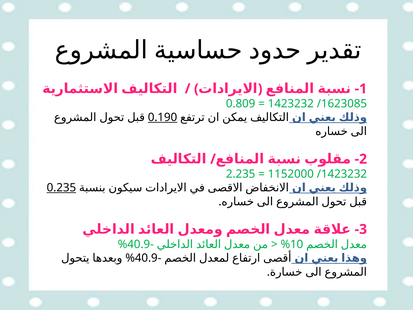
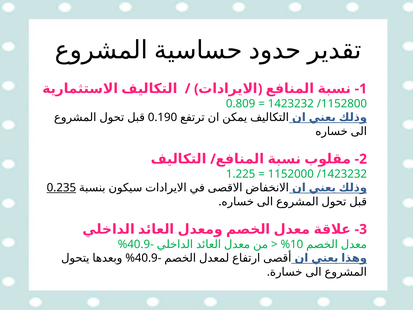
1623085: 1623085 -> 1152800 (344, 104)
0.190 underline: present -> none (163, 117)
2.235: 2.235 -> 1.225 (241, 174)
